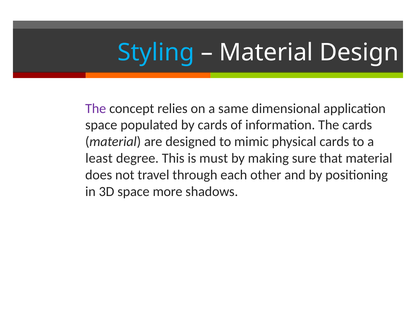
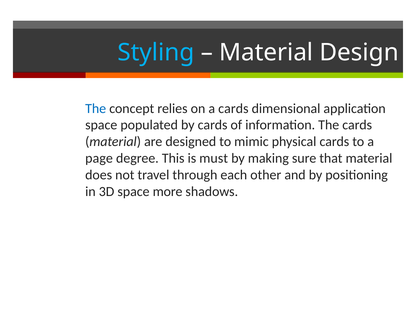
The colour: purple -> blue (96, 108)
a same: same -> cards (233, 108)
least: least -> page (99, 158)
